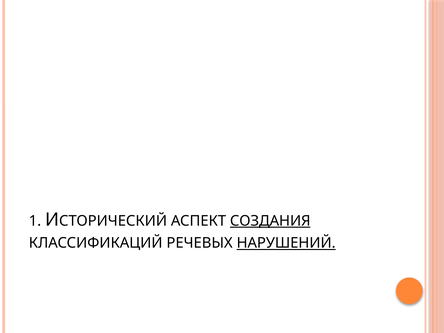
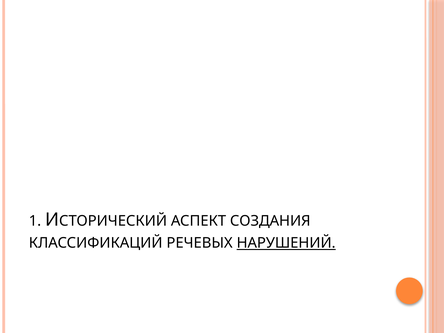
СОЗДАНИЯ underline: present -> none (270, 221)
